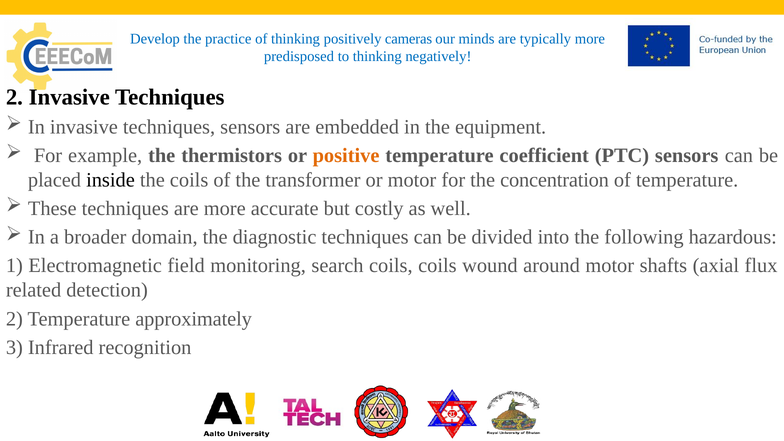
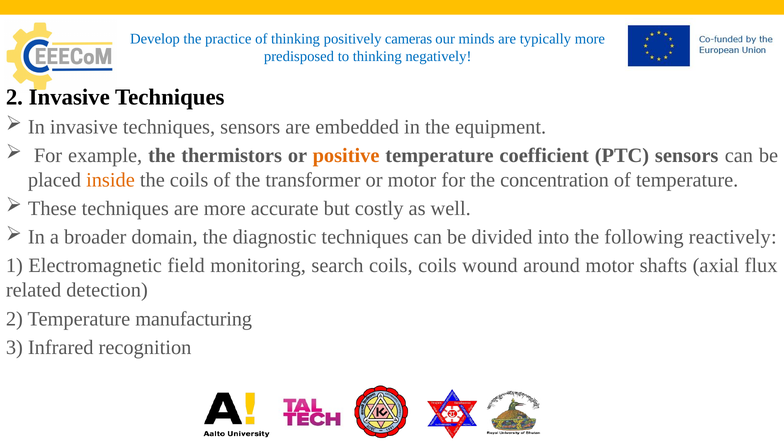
inside colour: black -> orange (110, 180)
hazardous: hazardous -> reactively (733, 237)
approximately: approximately -> manufacturing (194, 319)
